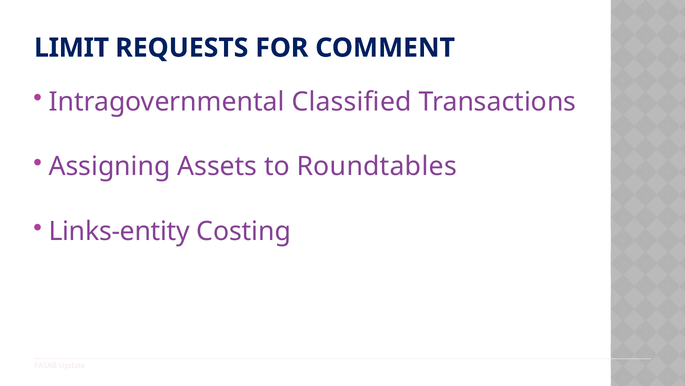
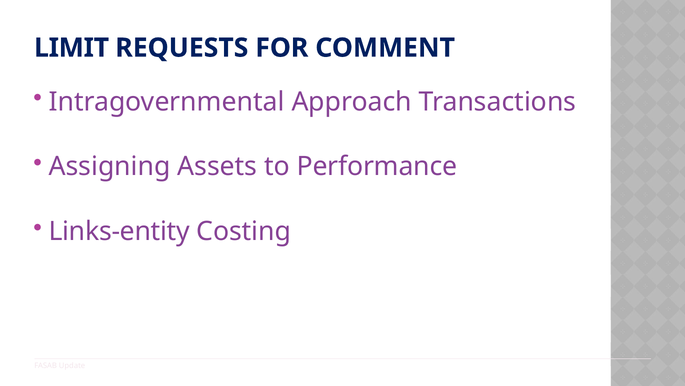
Classified: Classified -> Approach (352, 102)
Roundtables: Roundtables -> Performance (377, 166)
